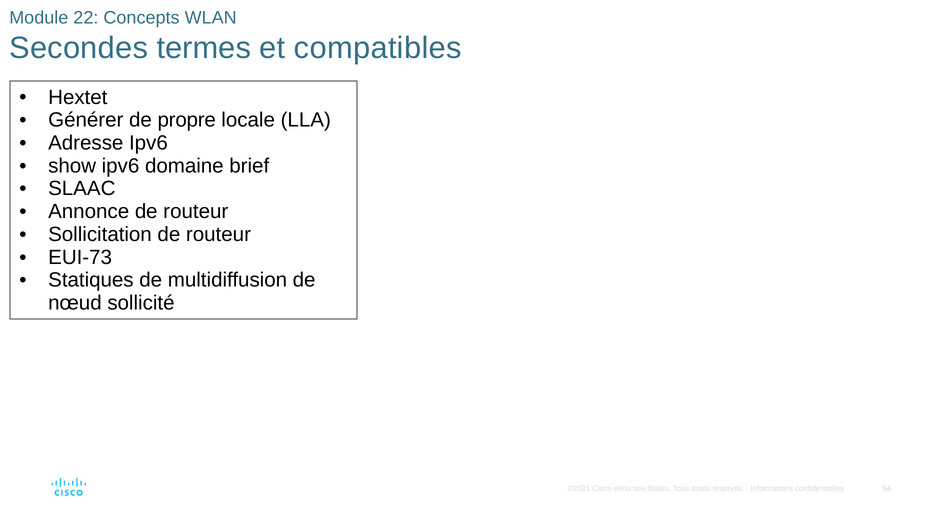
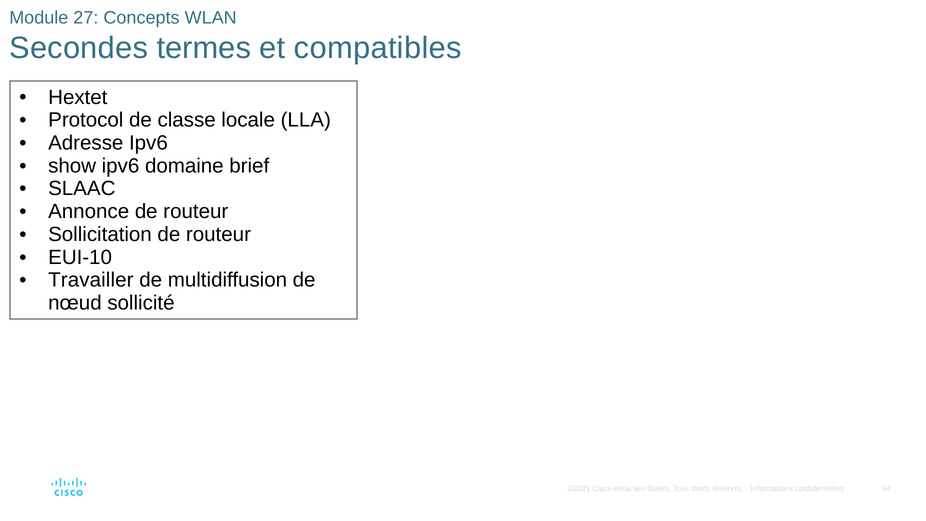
22: 22 -> 27 (86, 18)
Générer: Générer -> Protocol (86, 120)
propre: propre -> classe (187, 120)
EUI-73: EUI-73 -> EUI-10 (80, 257)
Statiques: Statiques -> Travailler (91, 280)
